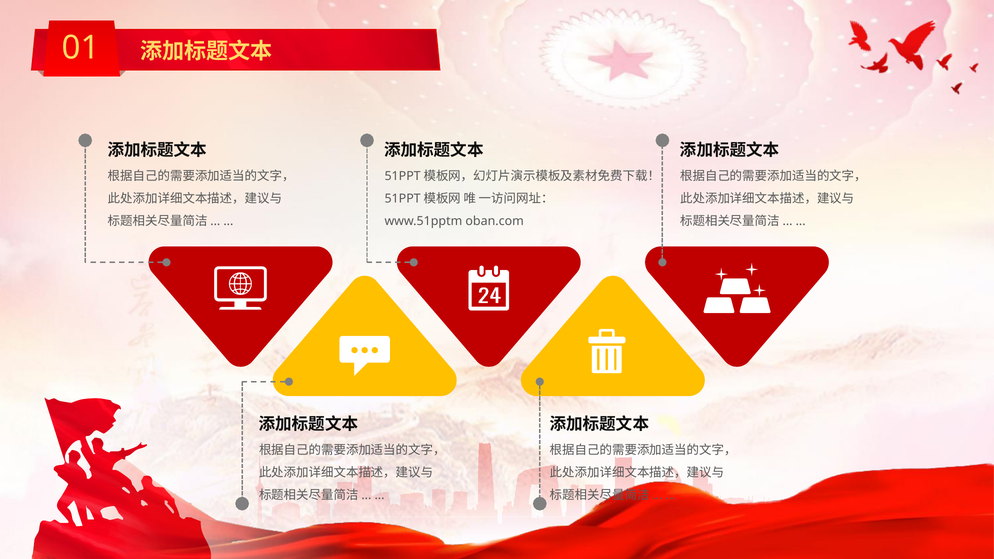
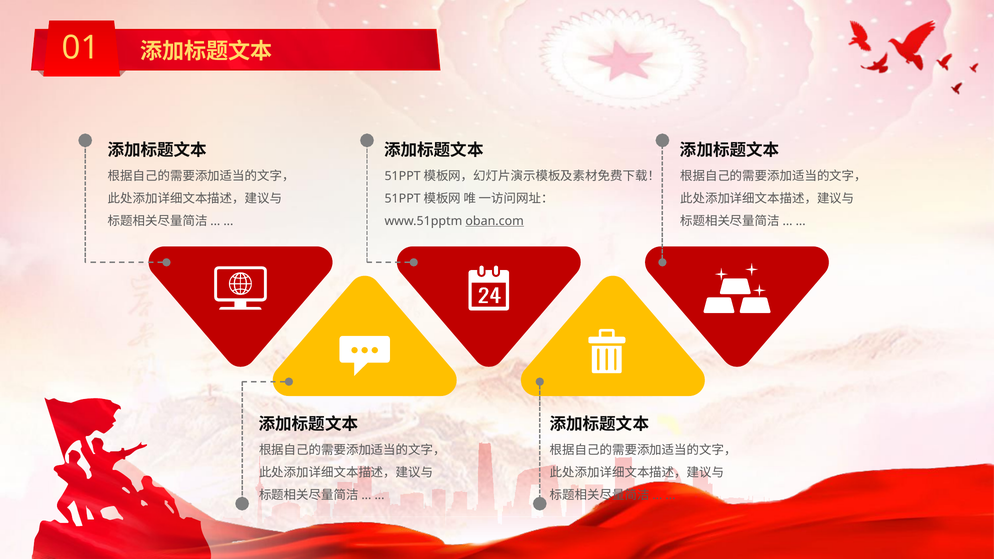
oban.com underline: none -> present (495, 221)
